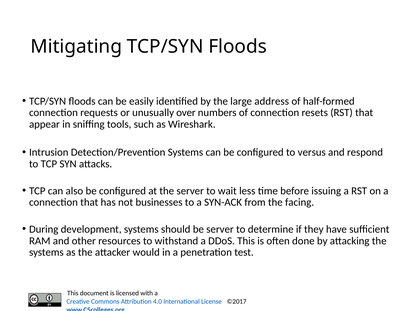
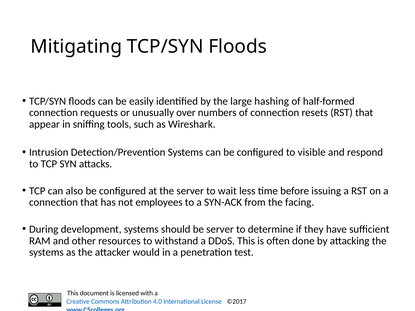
address: address -> hashing (272, 101)
versus: versus -> visible (312, 153)
businesses: businesses -> employees (159, 203)
